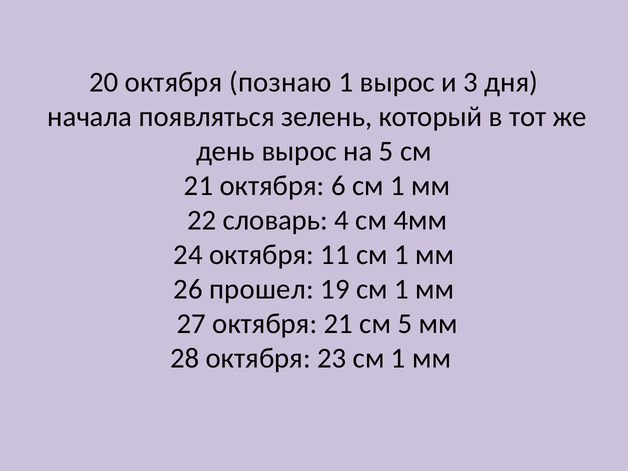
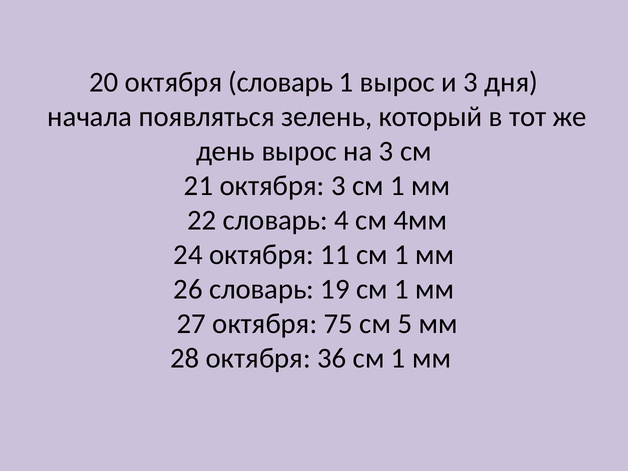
октября познаю: познаю -> словарь (281, 82)
на 5: 5 -> 3 (386, 151)
октября 6: 6 -> 3 (338, 186)
26 прошел: прошел -> словарь (262, 289)
октября 21: 21 -> 75 (338, 324)
23: 23 -> 36 (332, 358)
